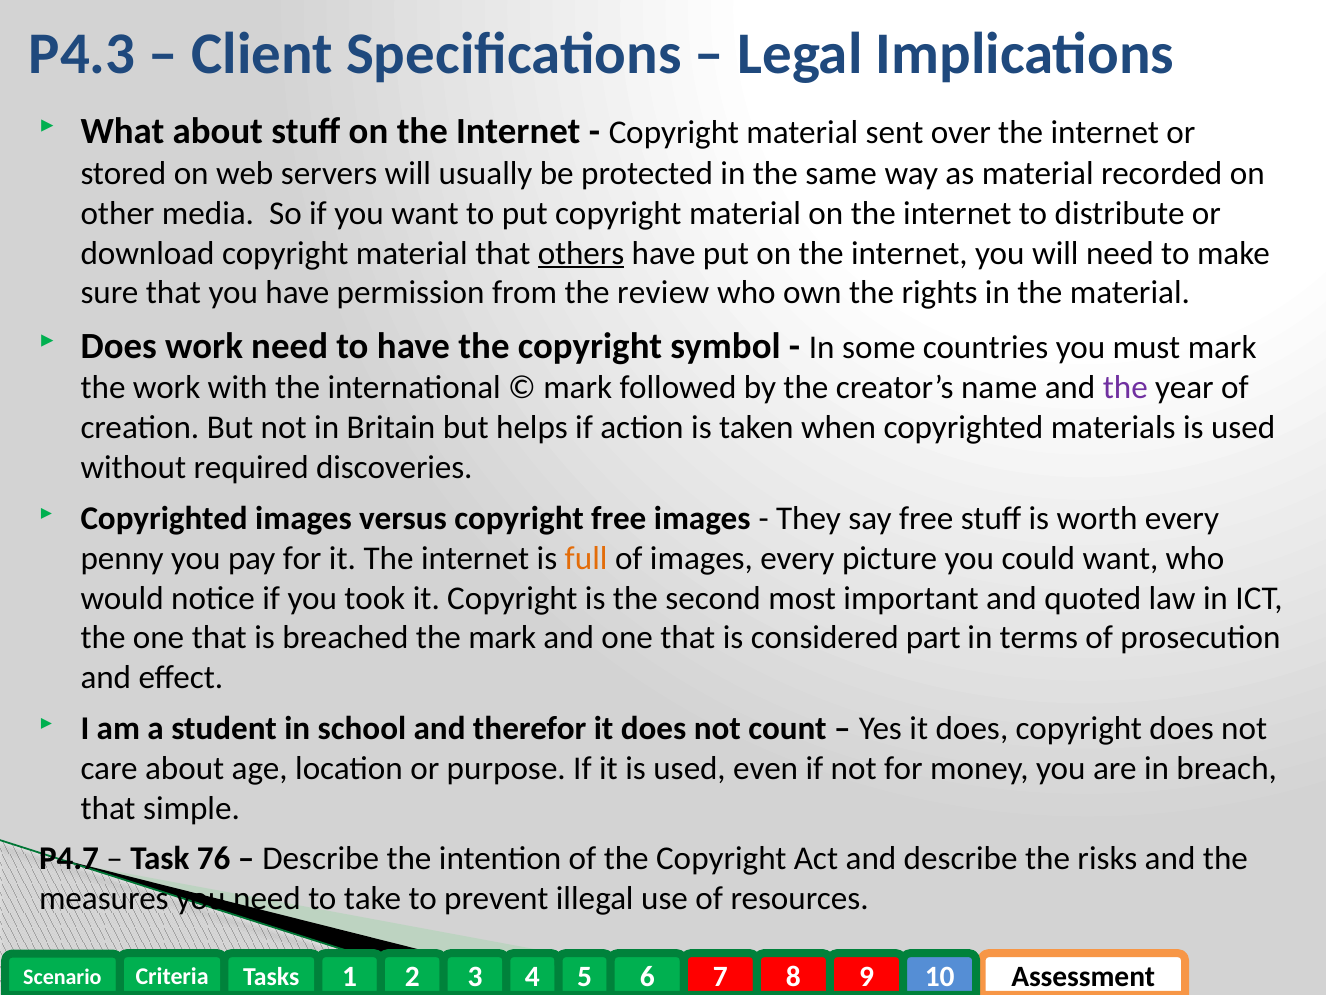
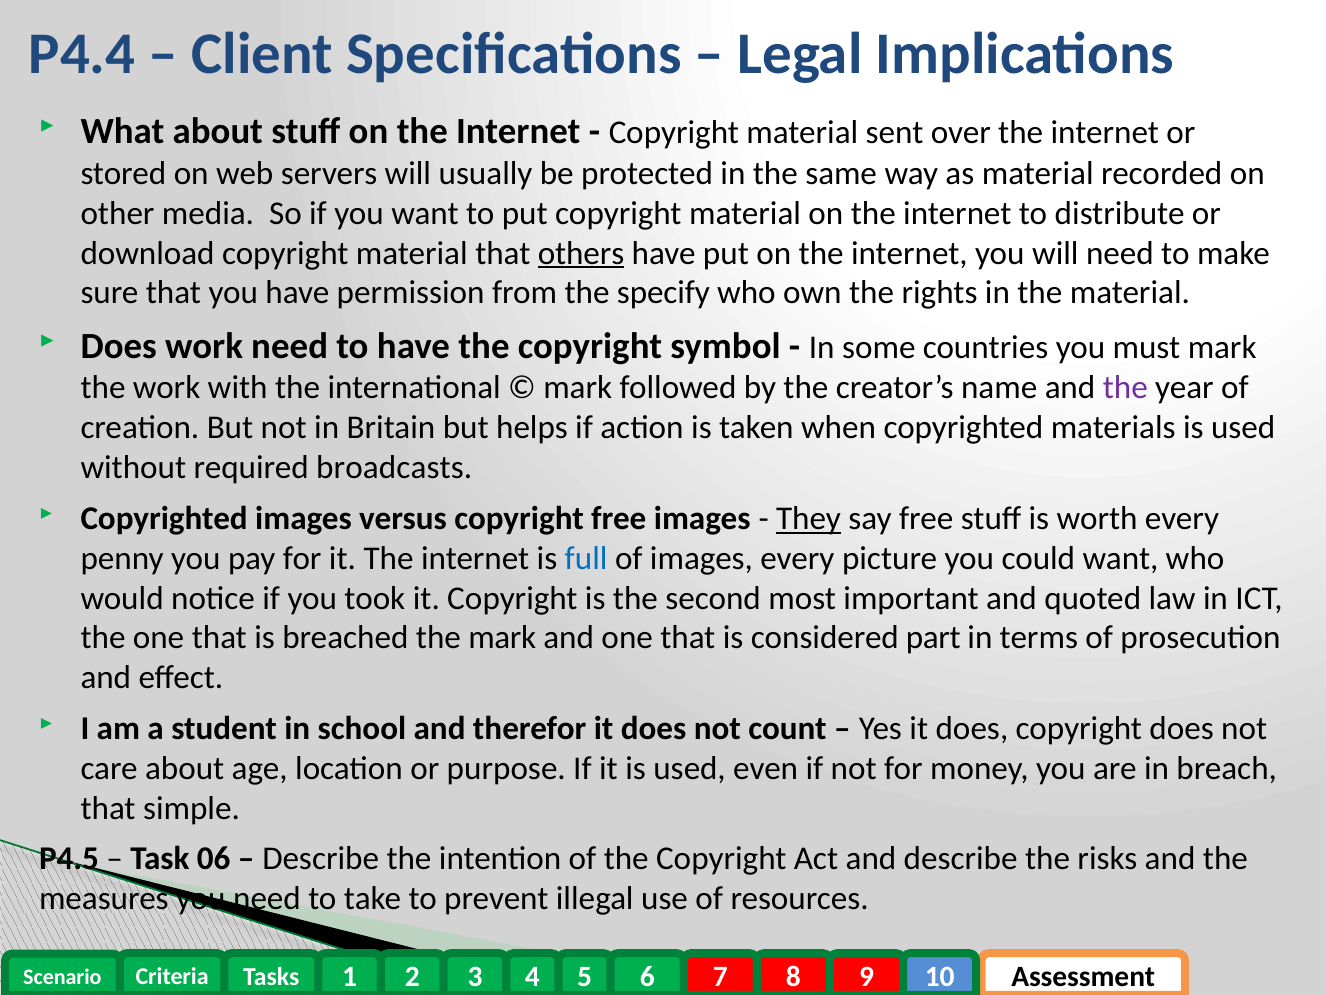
P4.3: P4.3 -> P4.4 (82, 54)
review: review -> specify (663, 293)
discoveries: discoveries -> broadcasts (394, 467)
They underline: none -> present (809, 518)
full colour: orange -> blue (586, 558)
P4.7: P4.7 -> P4.5 (69, 859)
76: 76 -> 06 (214, 859)
